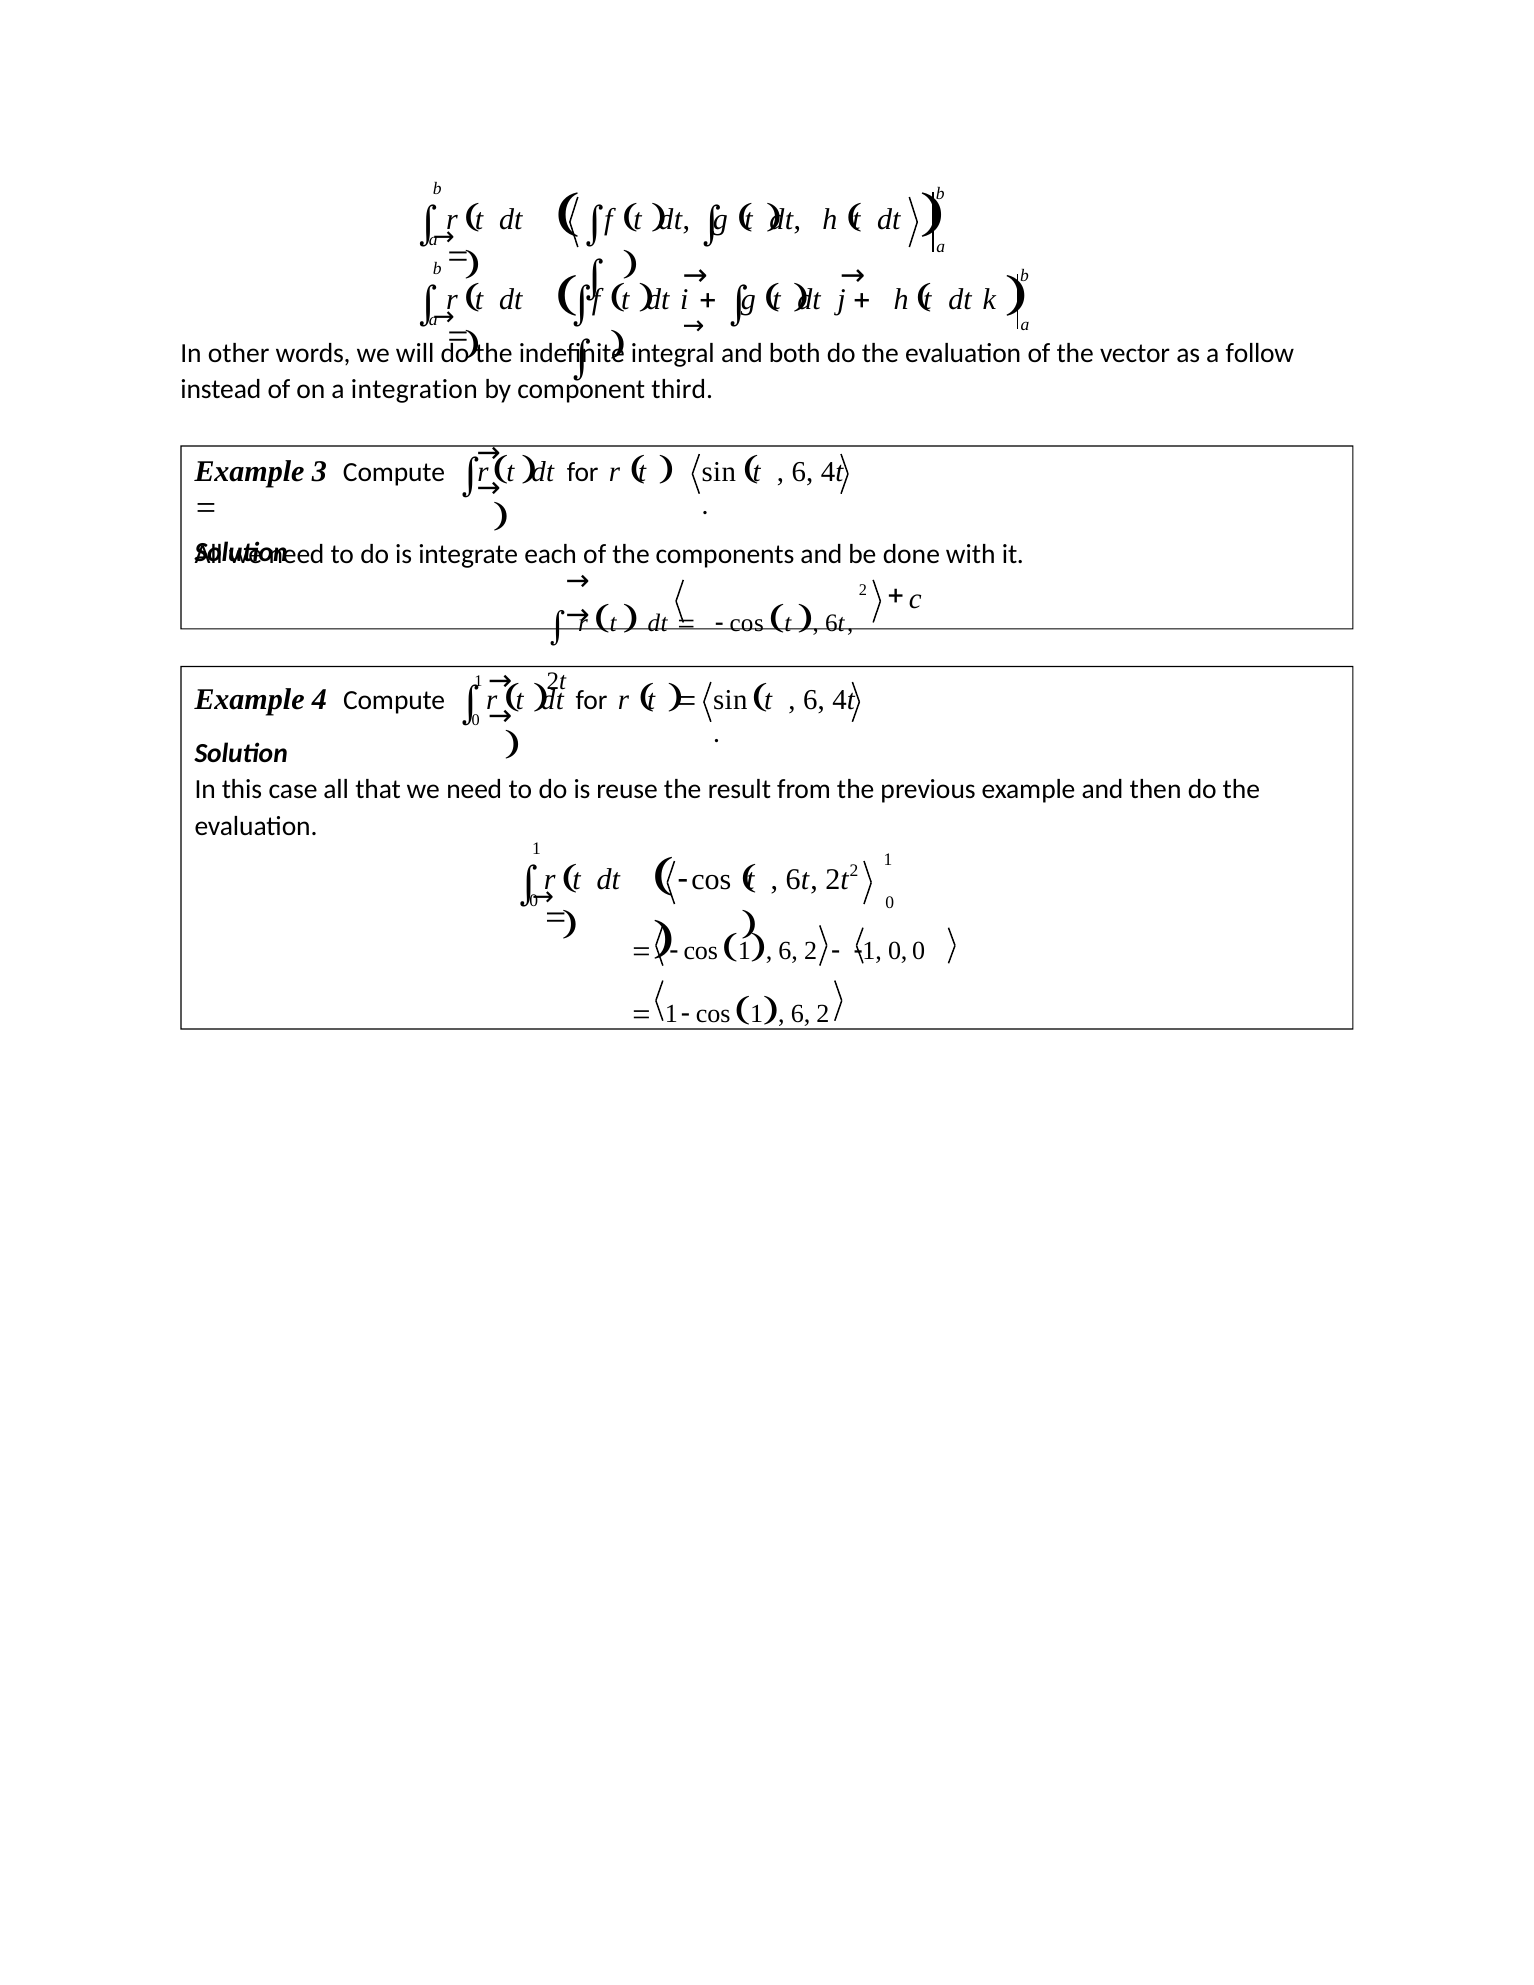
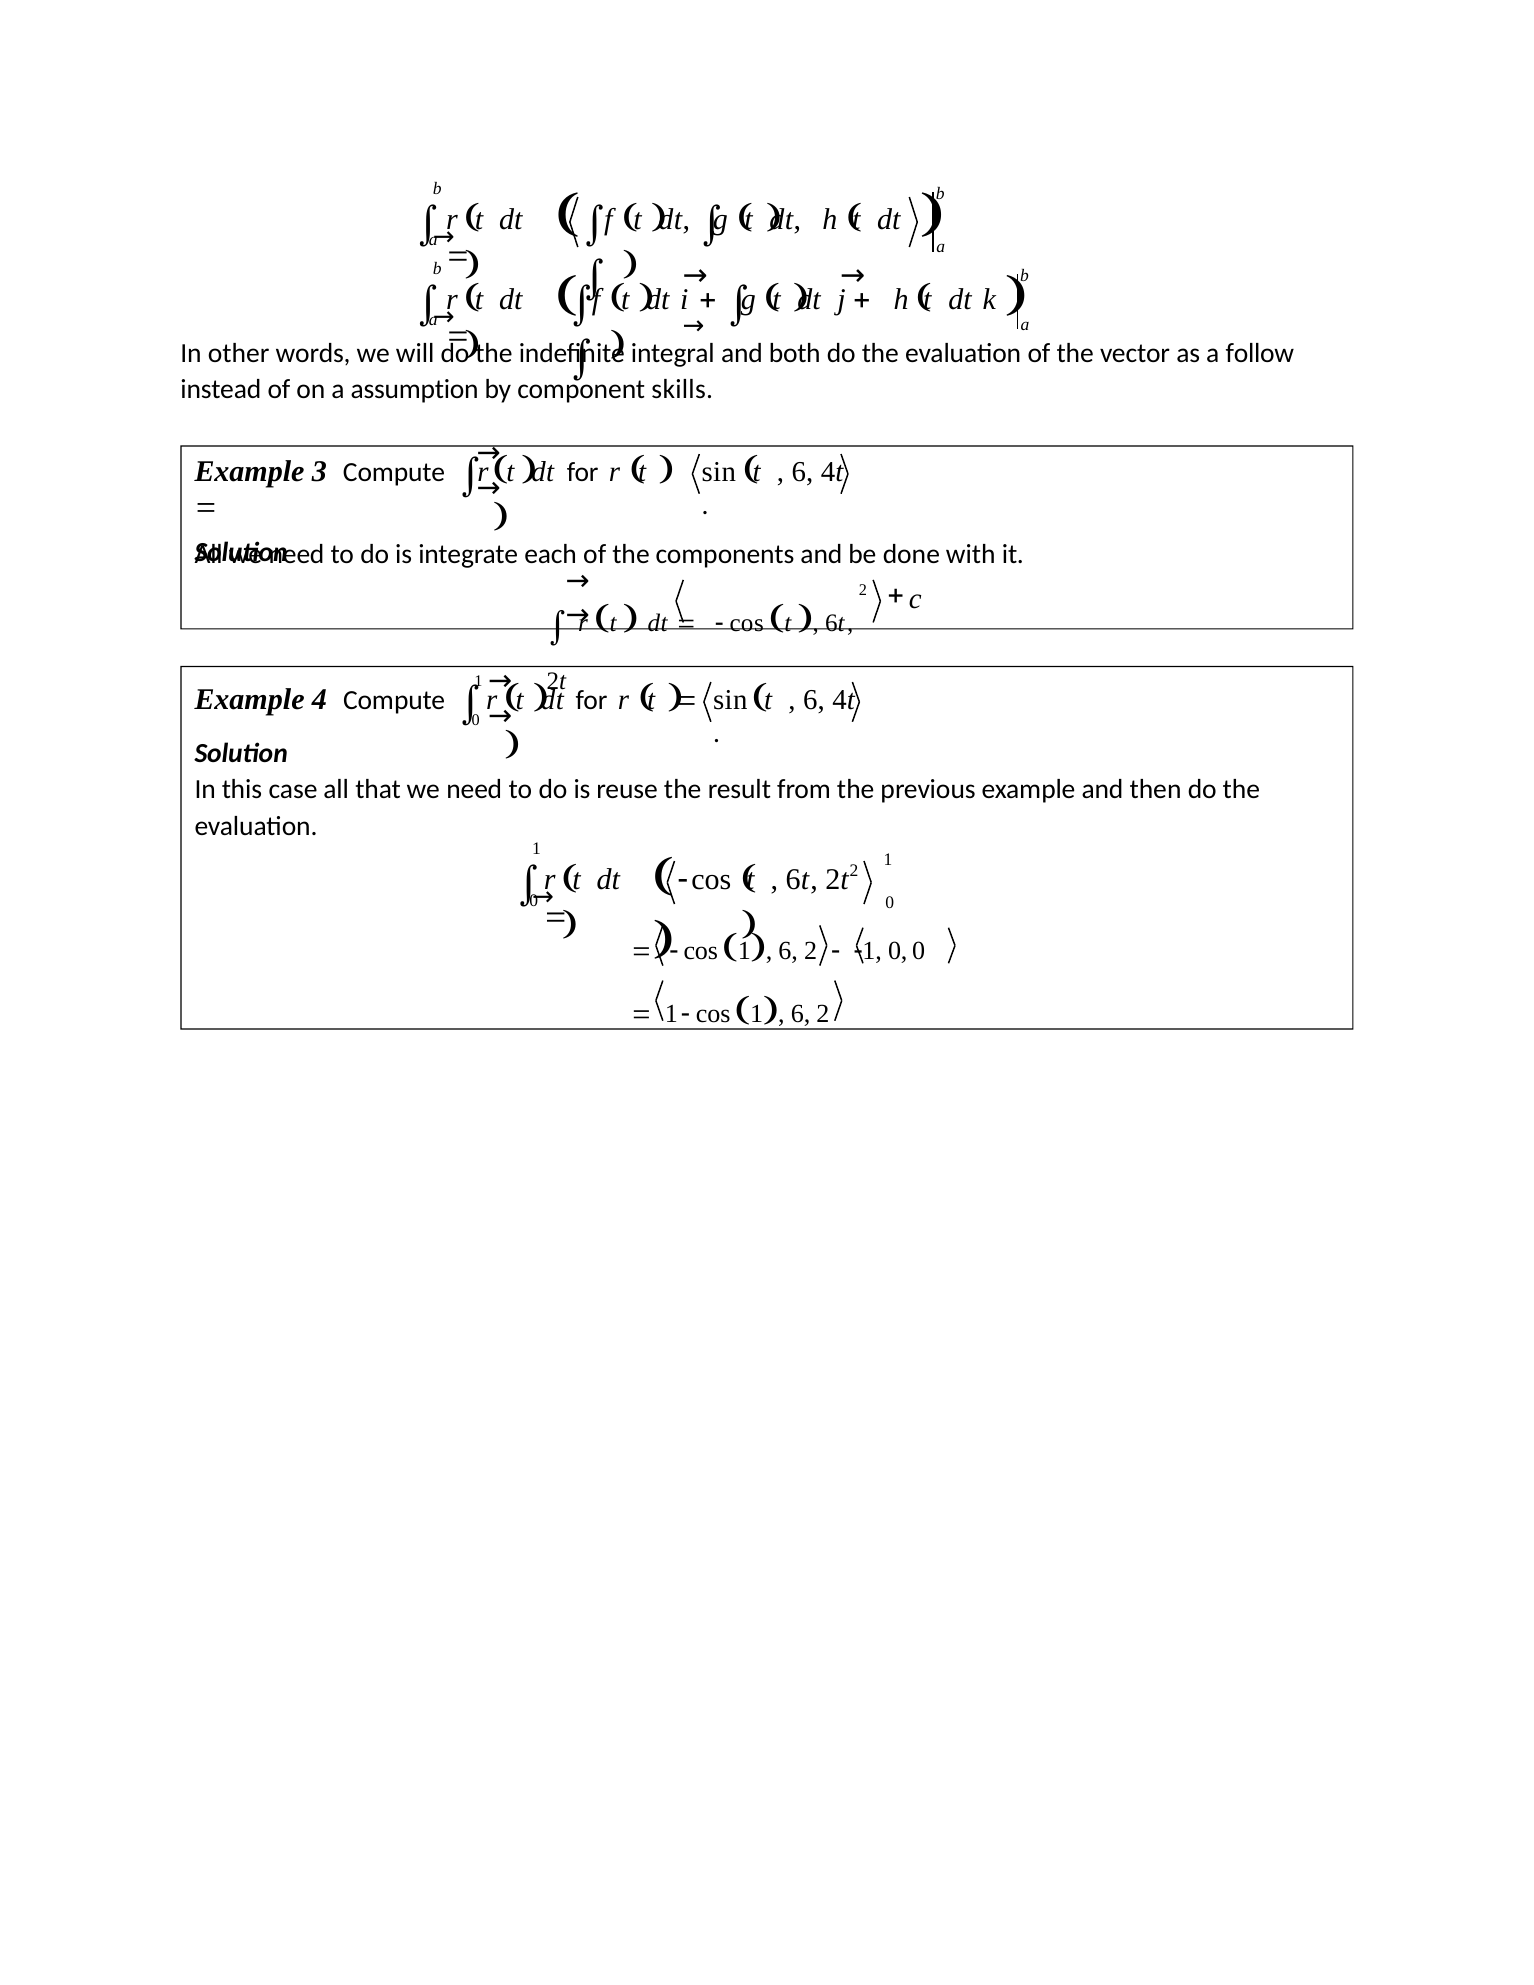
integration: integration -> assumption (415, 389)
third: third -> skills (682, 389)
